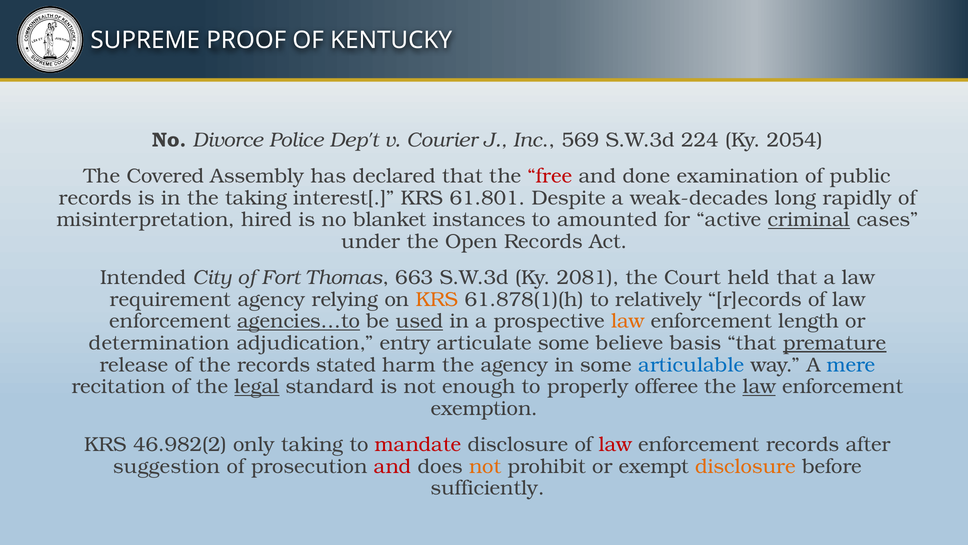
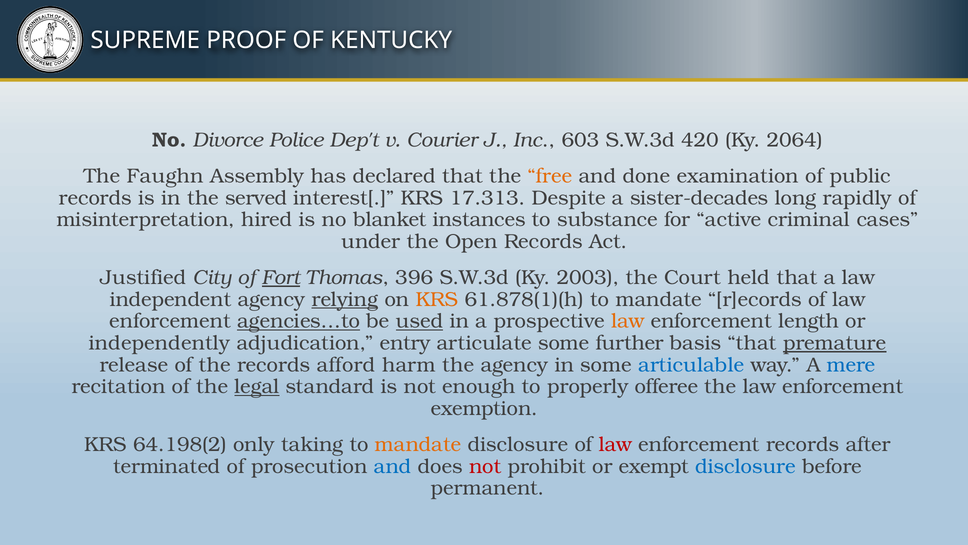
569: 569 -> 603 (580, 140)
224: 224 -> 420 (700, 140)
2054: 2054 -> 2064 (795, 140)
Covered: Covered -> Faughn (165, 176)
free colour: red -> orange (550, 176)
the taking: taking -> served (256, 198)
61.801: 61.801 -> 17.313 (487, 198)
weak-decades: weak-decades -> sister-decades (699, 198)
amounted: amounted -> substance (607, 220)
criminal underline: present -> none (809, 220)
Intended: Intended -> Justified (143, 277)
Fort underline: none -> present (281, 277)
663: 663 -> 396 (414, 277)
2081: 2081 -> 2003 (588, 277)
requirement: requirement -> independent (170, 299)
relying underline: none -> present (345, 299)
61.878(1)(h to relatively: relatively -> mandate (659, 299)
determination: determination -> independently (159, 343)
believe: believe -> further (630, 343)
stated: stated -> afford (346, 365)
law underline: present -> none (759, 386)
46.982(2: 46.982(2 -> 64.198(2 (180, 444)
mandate colour: red -> orange (418, 444)
suggestion: suggestion -> terminated (167, 466)
and colour: red -> blue (393, 466)
not colour: orange -> red (485, 466)
disclosure colour: orange -> blue (746, 466)
sufficiently: sufficiently -> permanent (488, 488)
